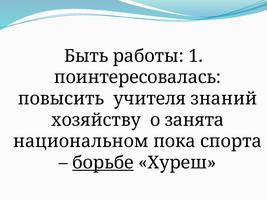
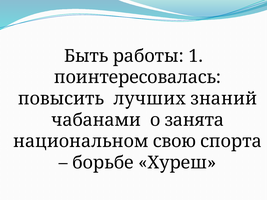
учителя: учителя -> лучших (150, 99)
хозяйству: хозяйству -> чабанами (96, 120)
пока: пока -> свою (174, 141)
борьбе underline: present -> none (103, 163)
